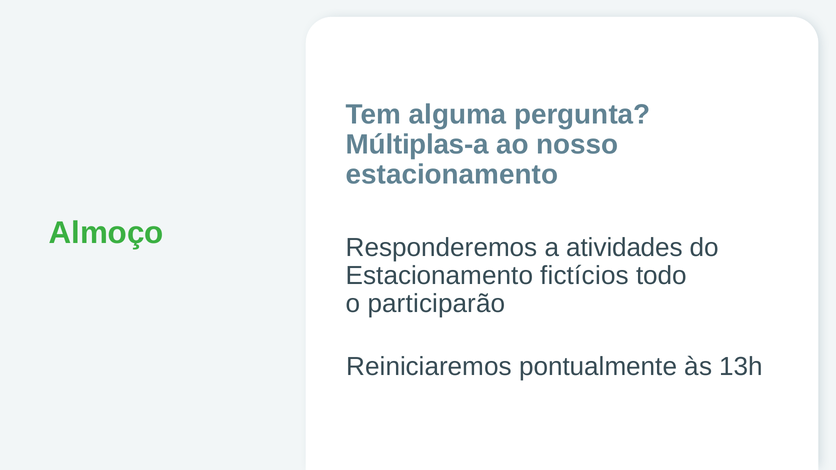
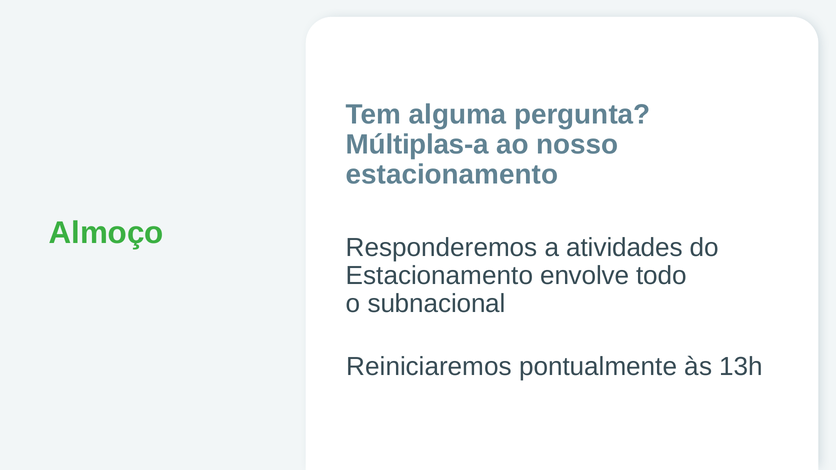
fictícios: fictícios -> envolve (585, 276)
participarão: participarão -> subnacional (437, 304)
